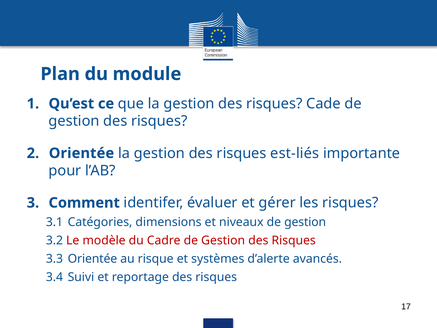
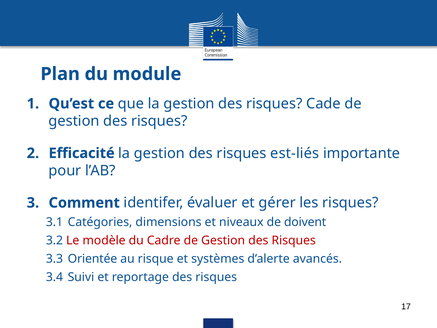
Orientée: Orientée -> Efficacité (82, 153)
niveaux de gestion: gestion -> doivent (305, 222)
